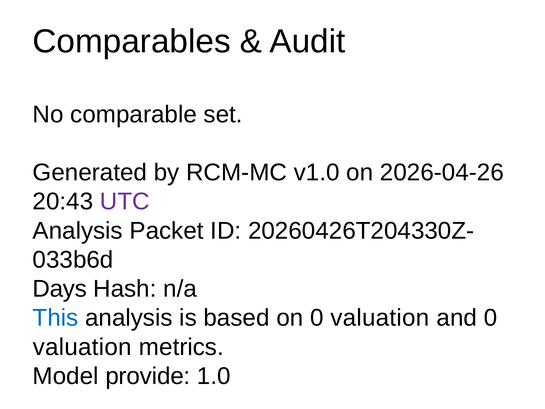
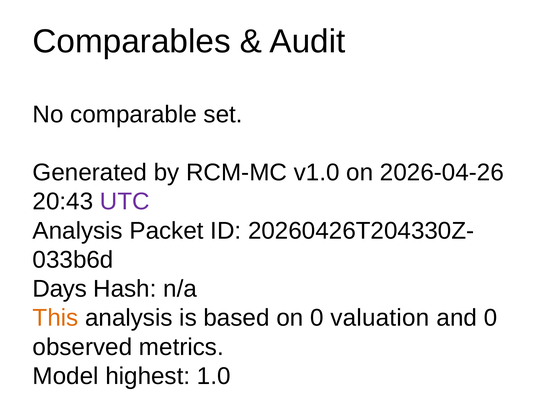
This colour: blue -> orange (55, 318)
valuation: valuation -> observed (82, 347)
provide: provide -> highest (148, 376)
